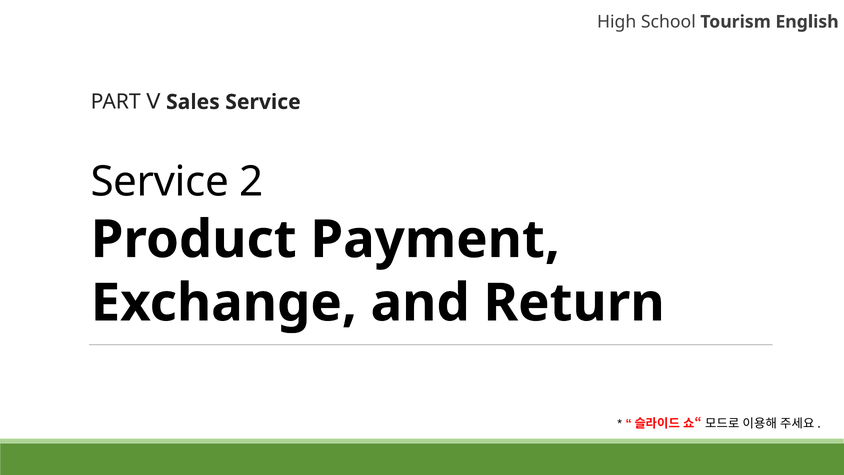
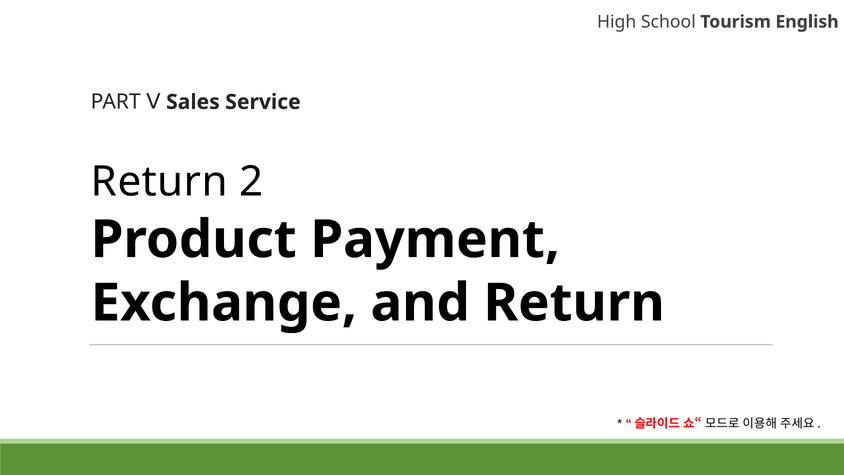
Service: Service -> Return (159, 182)
